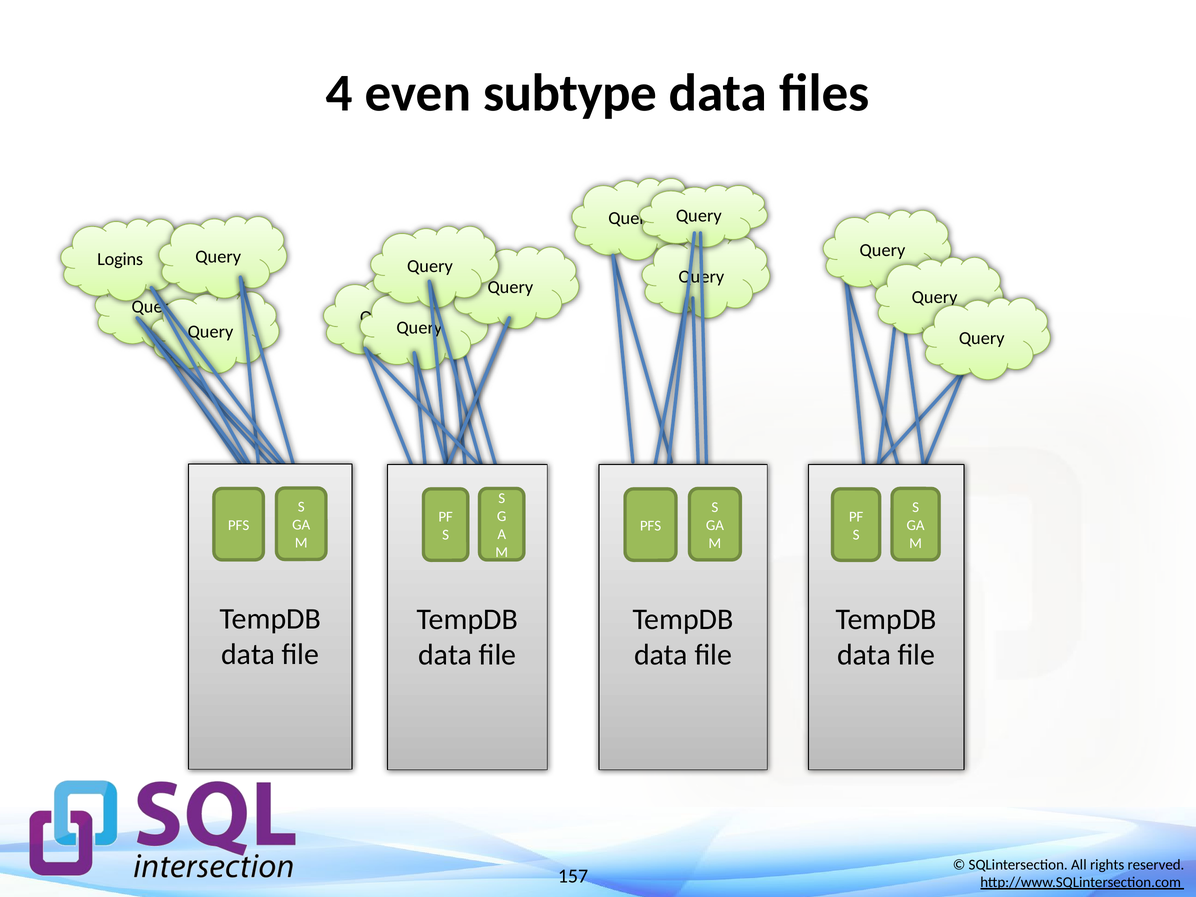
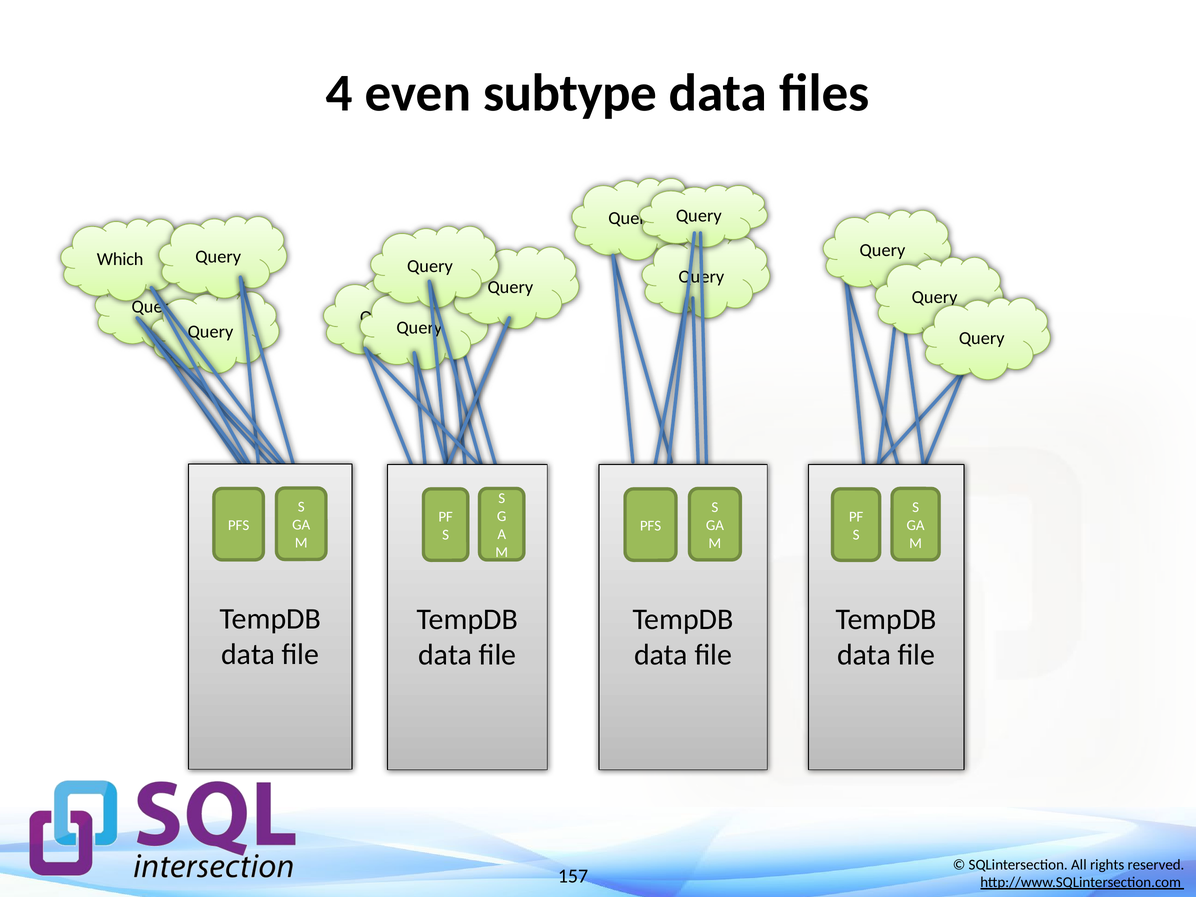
Logins: Logins -> Which (120, 259)
